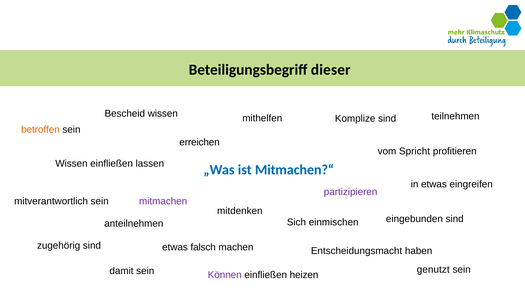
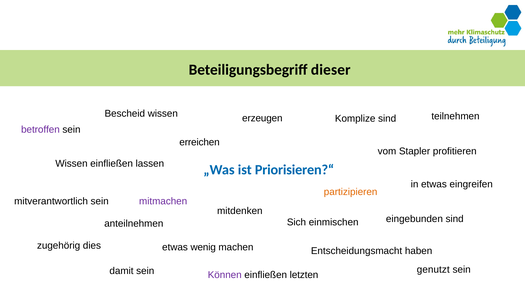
mithelfen: mithelfen -> erzeugen (262, 118)
betroffen colour: orange -> purple (40, 130)
Spricht: Spricht -> Stapler (415, 151)
Mitmachen?“: Mitmachen?“ -> Priorisieren?“ (295, 170)
partizipieren colour: purple -> orange (351, 192)
zugehörig sind: sind -> dies (92, 246)
falsch: falsch -> wenig (203, 248)
heizen: heizen -> letzten (304, 275)
